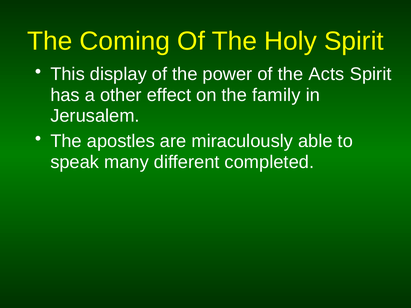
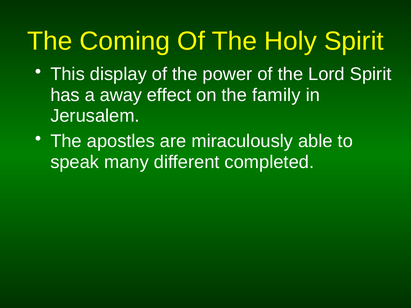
Acts: Acts -> Lord (327, 74)
other: other -> away (121, 95)
